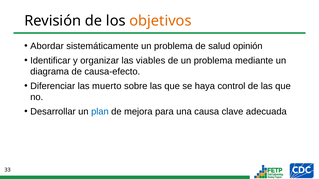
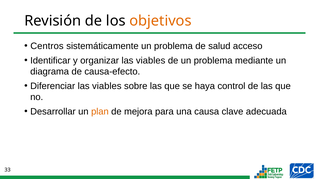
Abordar: Abordar -> Centros (47, 46)
opinión: opinión -> acceso (248, 46)
Diferenciar las muerto: muerto -> viables (107, 86)
plan colour: blue -> orange (100, 112)
